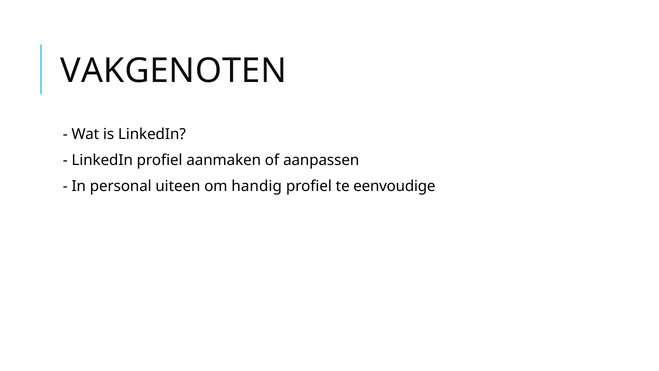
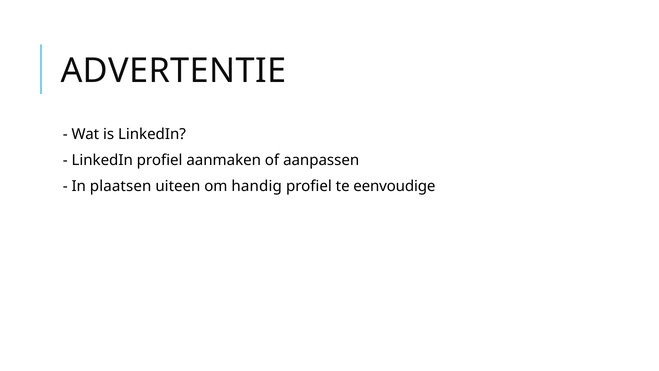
VAKGENOTEN: VAKGENOTEN -> ADVERTENTIE (173, 71)
personal: personal -> plaatsen (121, 186)
